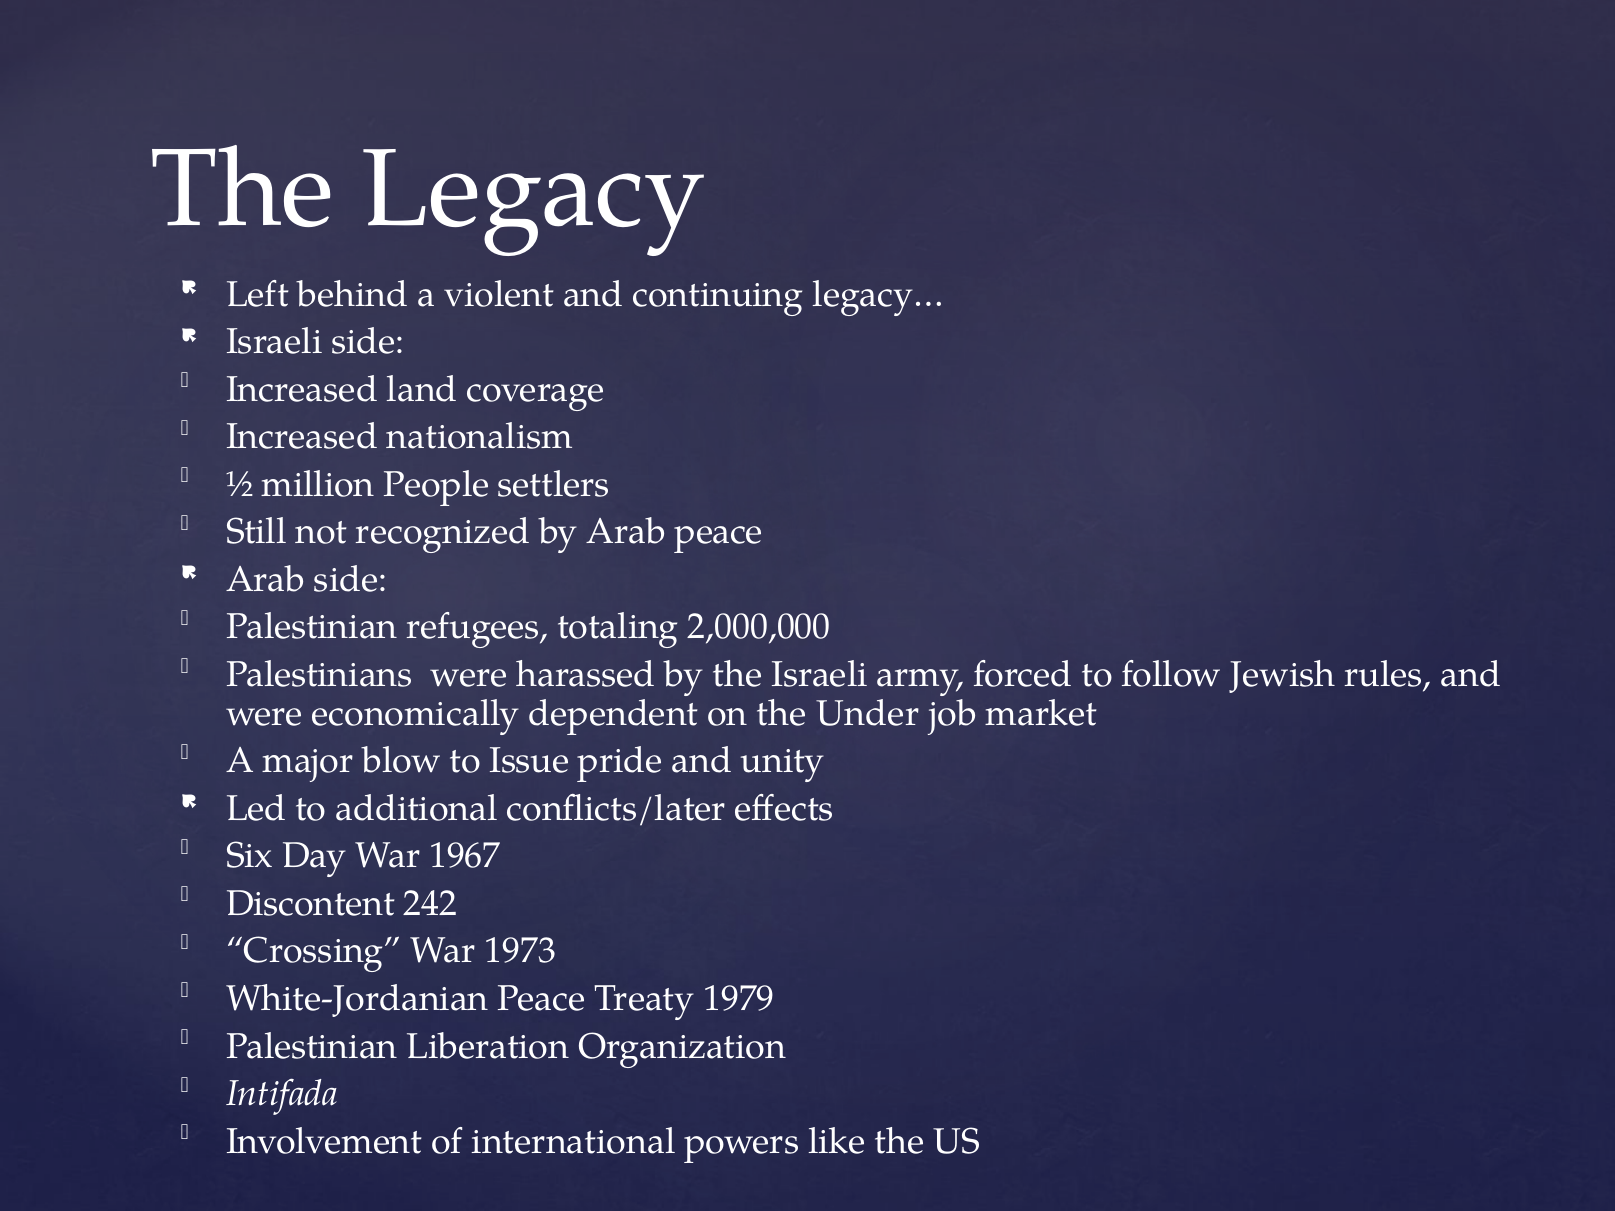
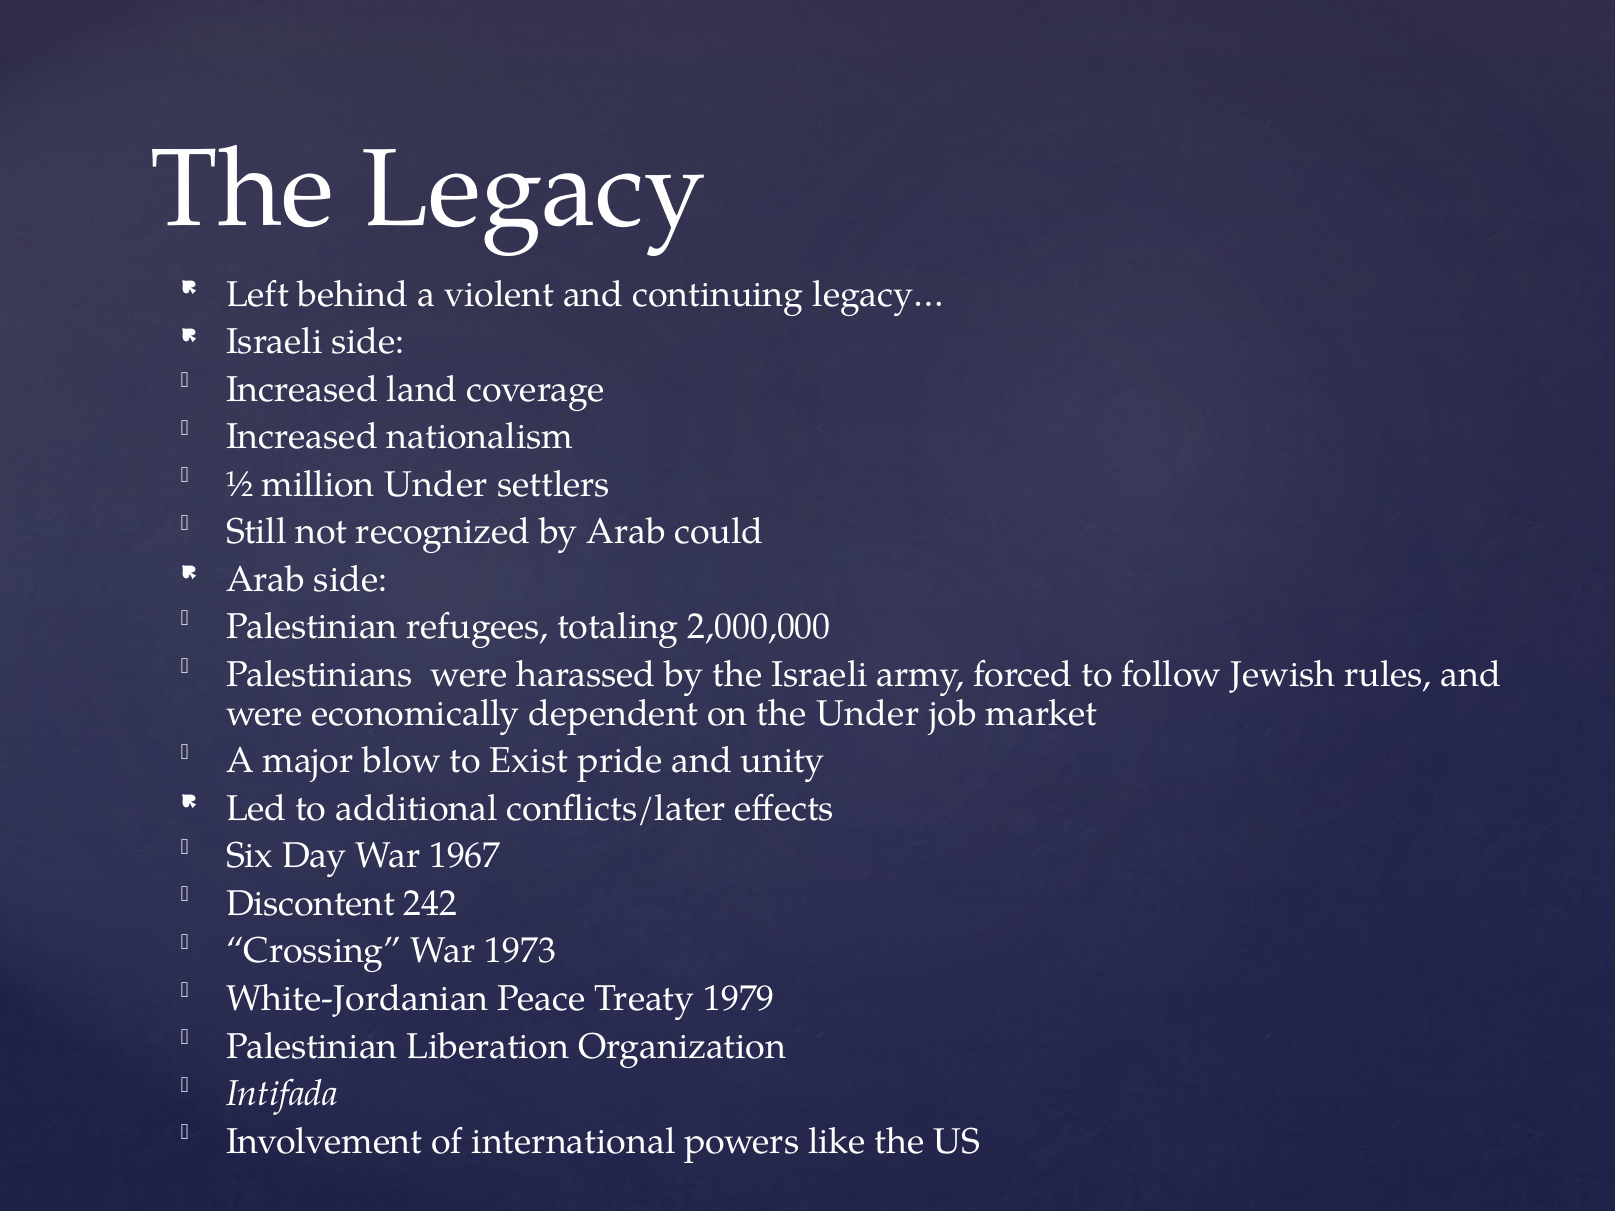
million People: People -> Under (436, 485)
Arab peace: peace -> could (719, 532)
Issue: Issue -> Exist (529, 761)
